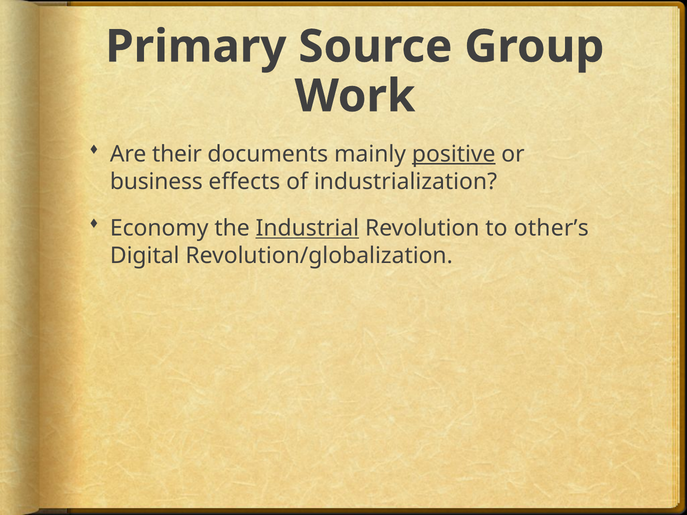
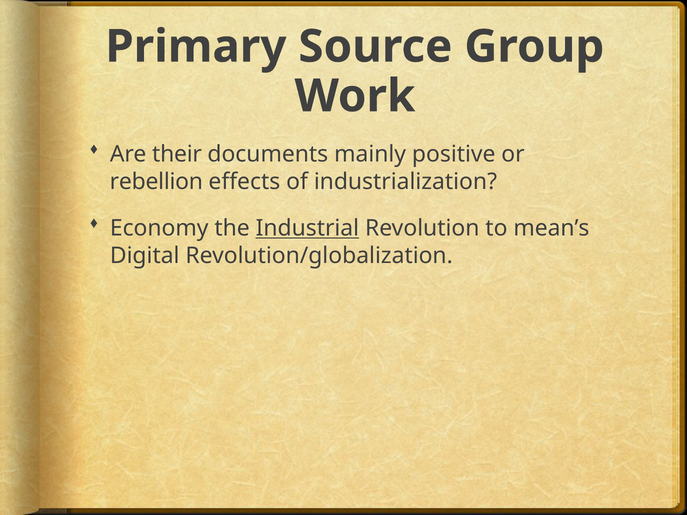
positive underline: present -> none (454, 154)
business: business -> rebellion (156, 182)
other’s: other’s -> mean’s (551, 228)
